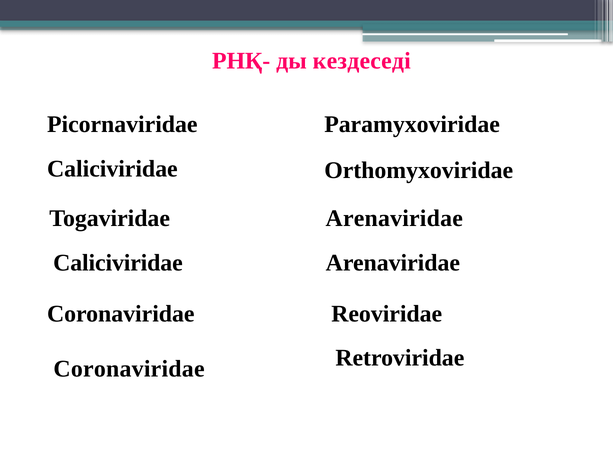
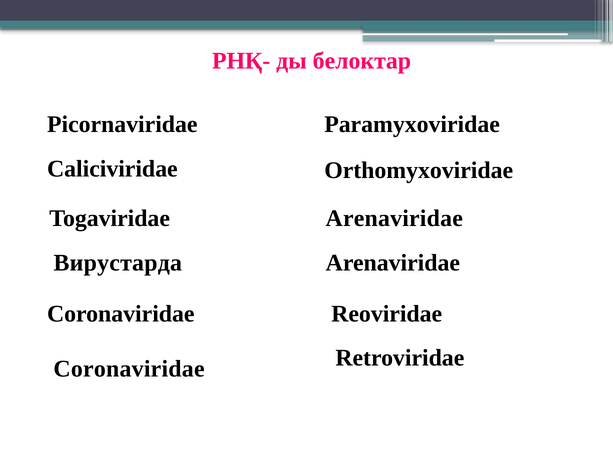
кездеседі: кездеседі -> белоктар (362, 61)
Caliciviridae: Caliciviridae -> Вирустарда (118, 263)
